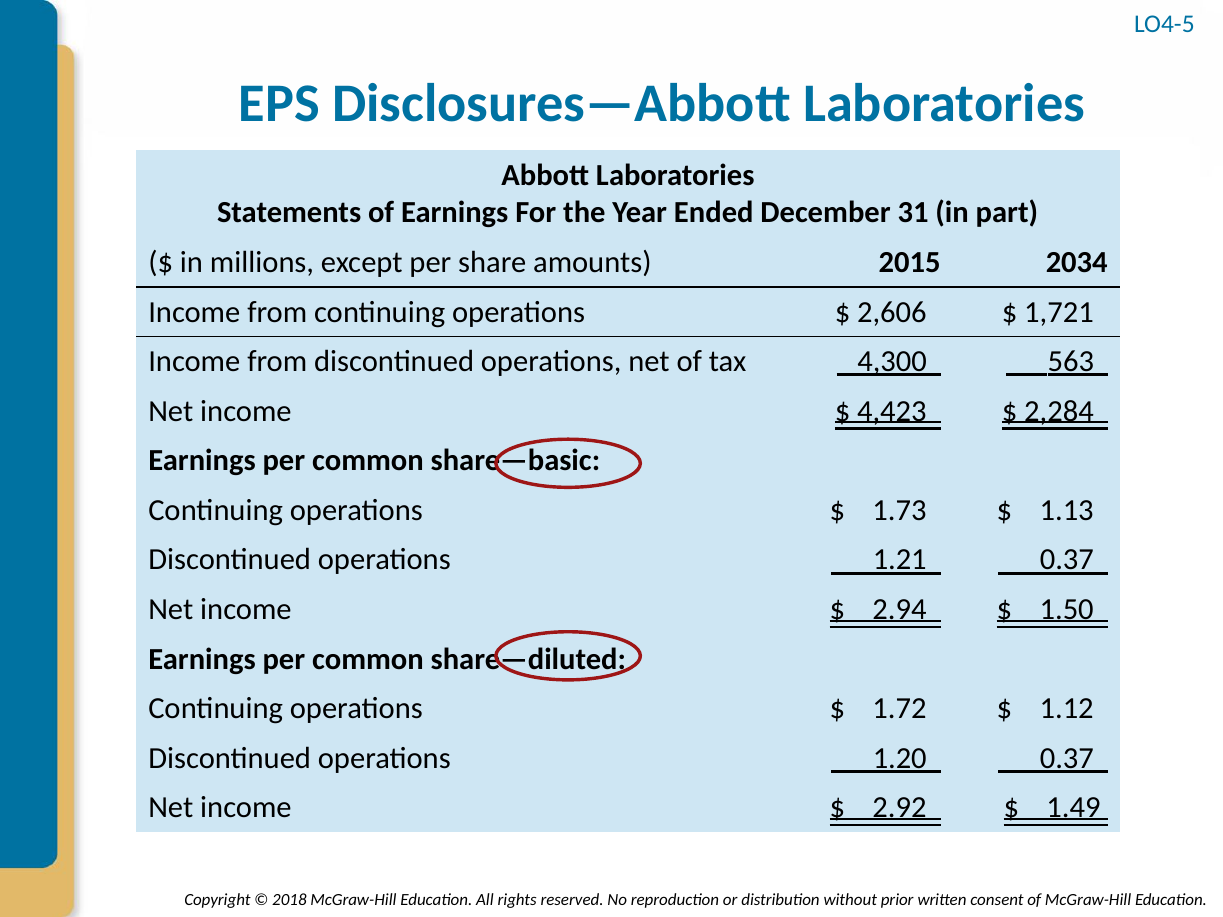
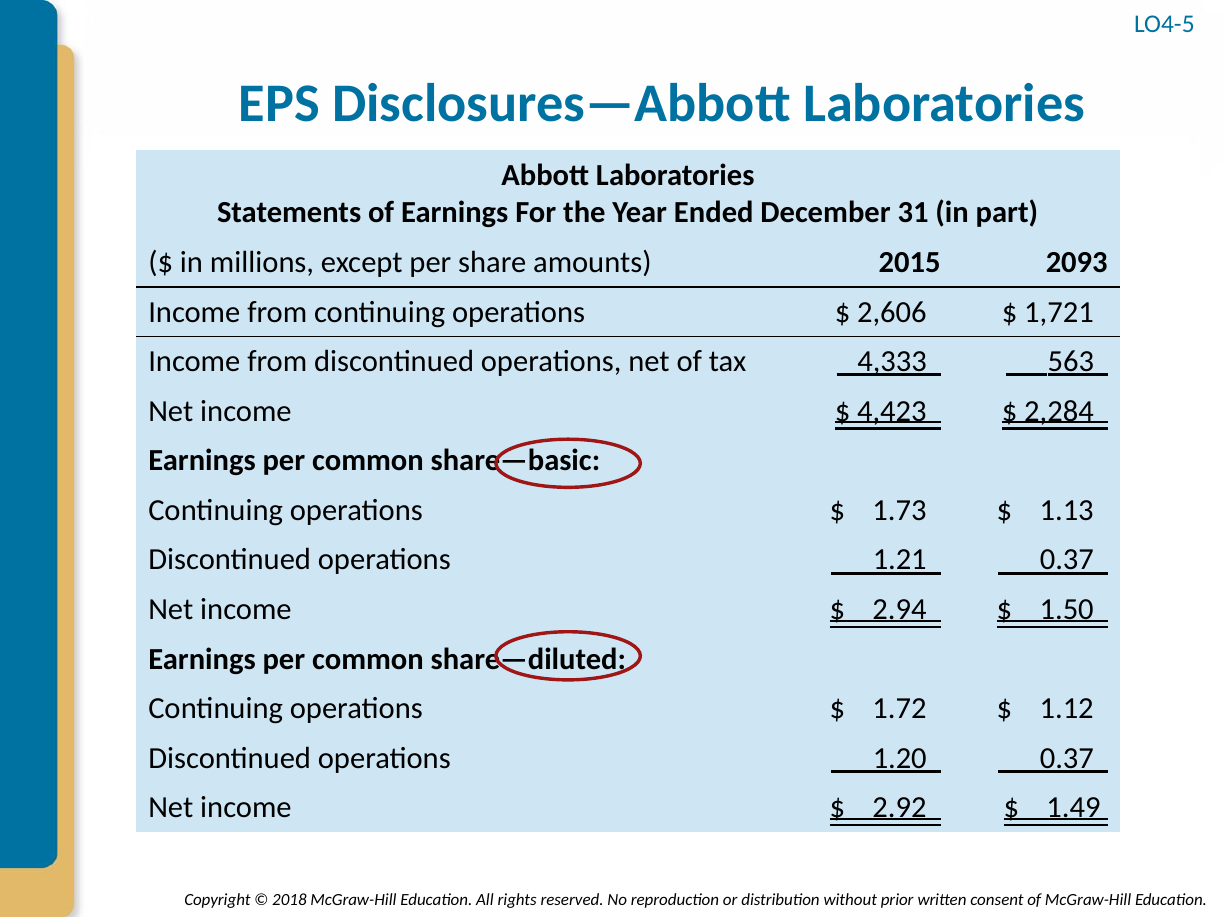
2034: 2034 -> 2093 (1077, 263)
4,300: 4,300 -> 4,333 (892, 362)
